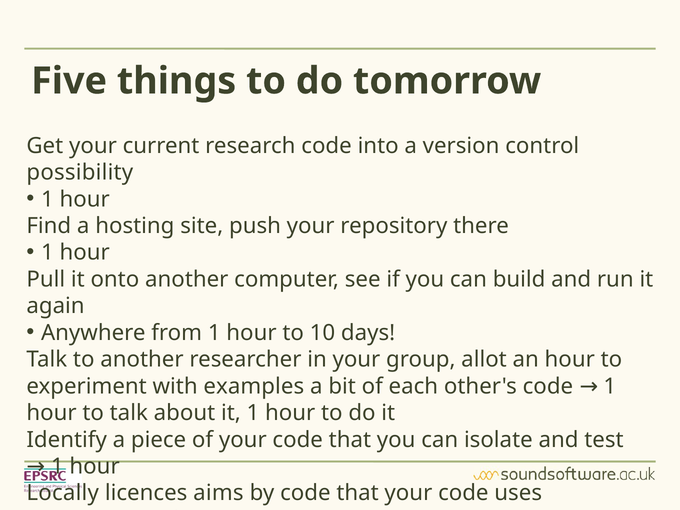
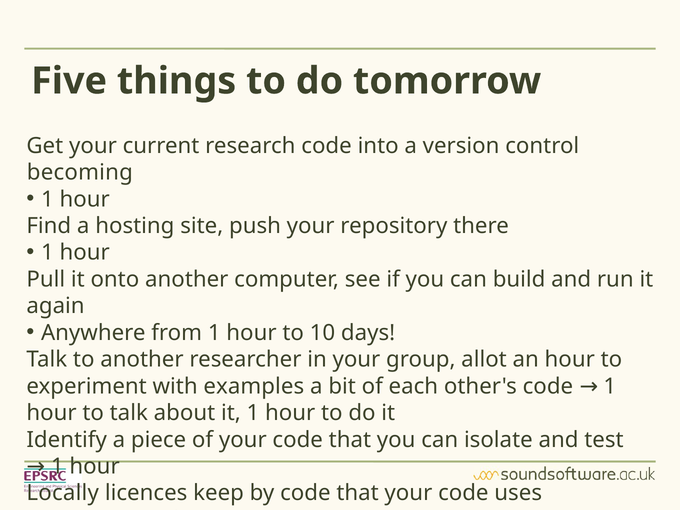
possibility: possibility -> becoming (80, 172)
aims: aims -> keep (219, 493)
